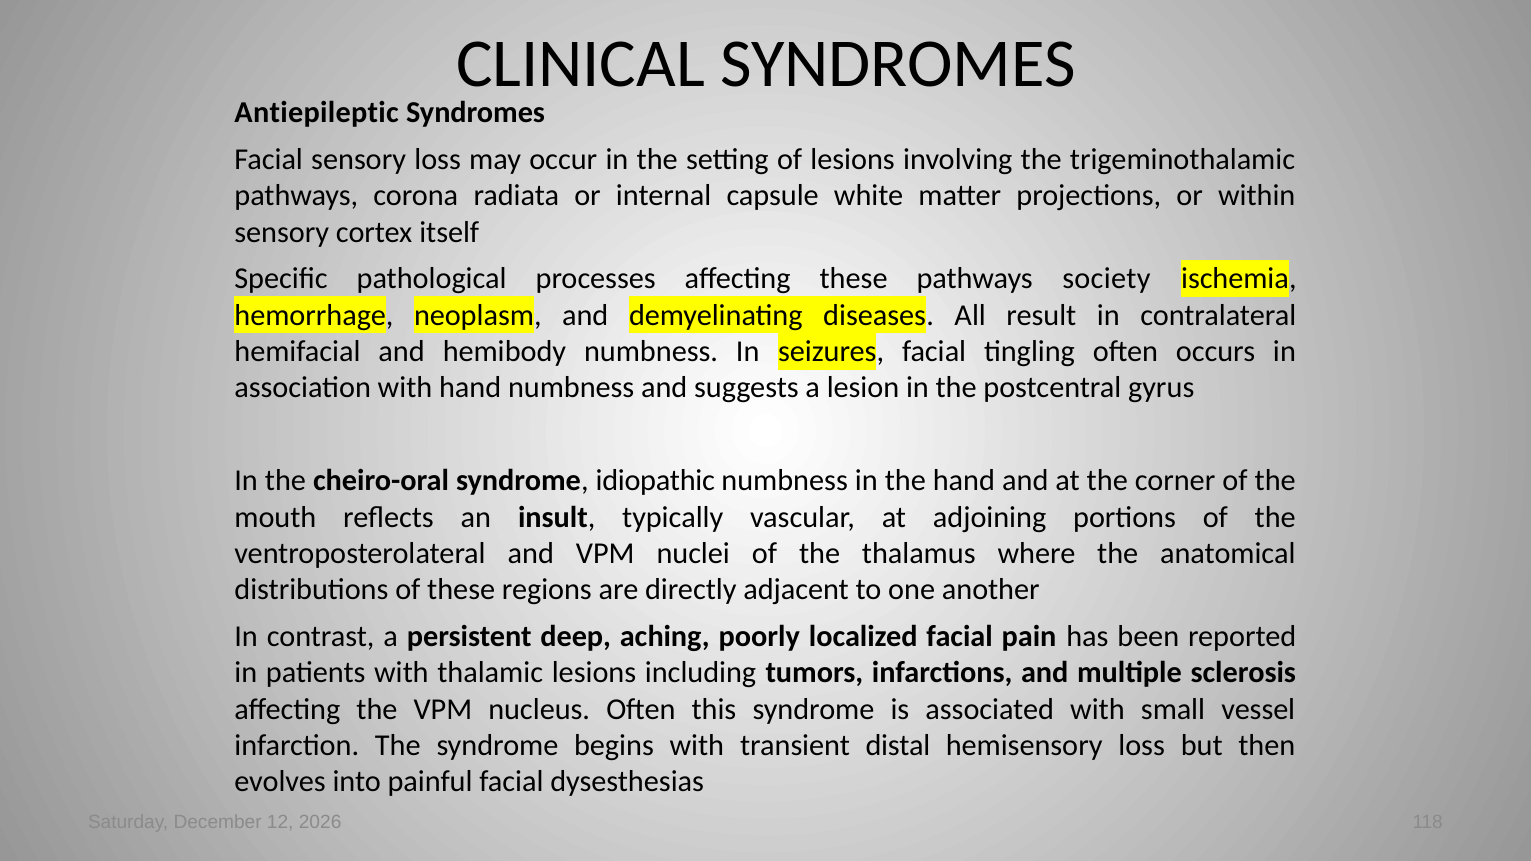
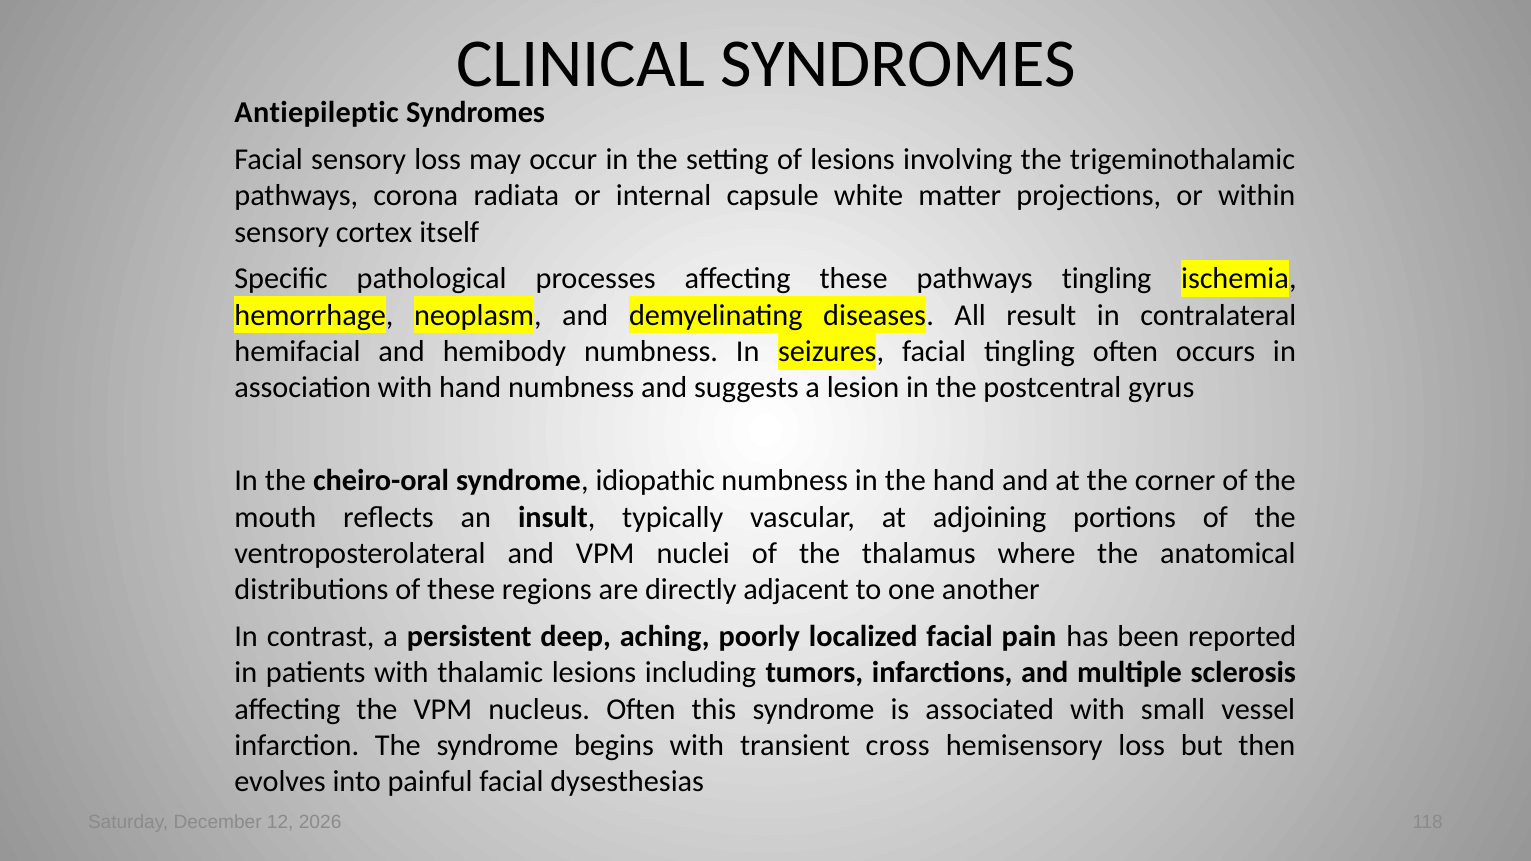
pathways society: society -> tingling (1107, 279)
distal: distal -> cross (898, 746)
